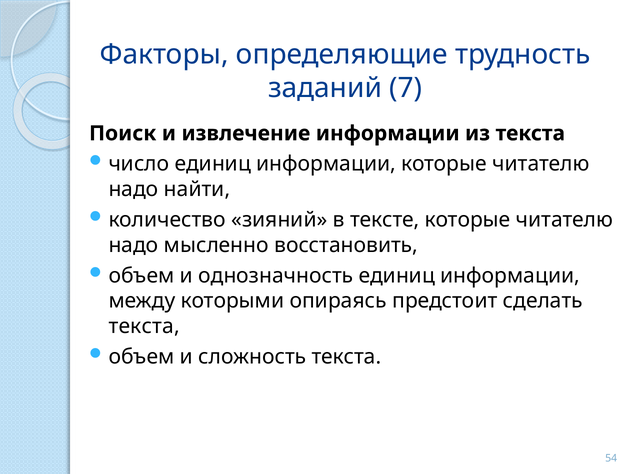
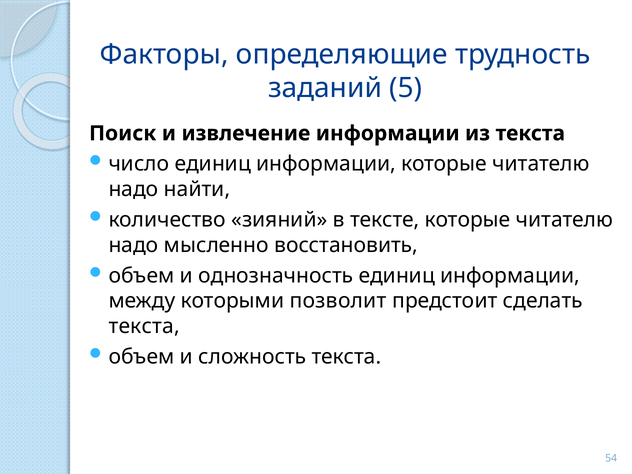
7: 7 -> 5 (406, 88)
опираясь: опираясь -> позволит (338, 301)
